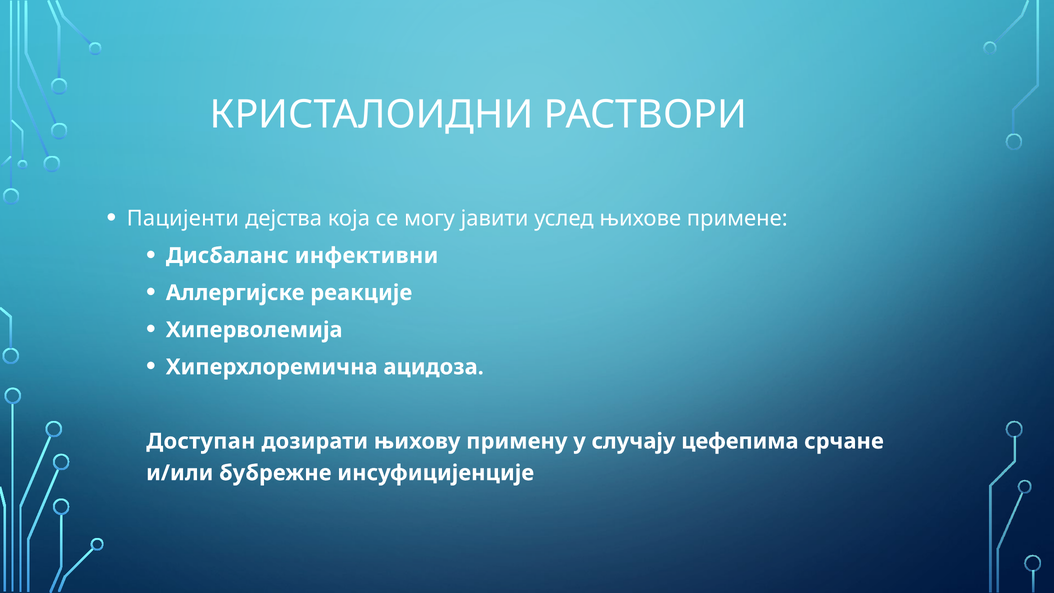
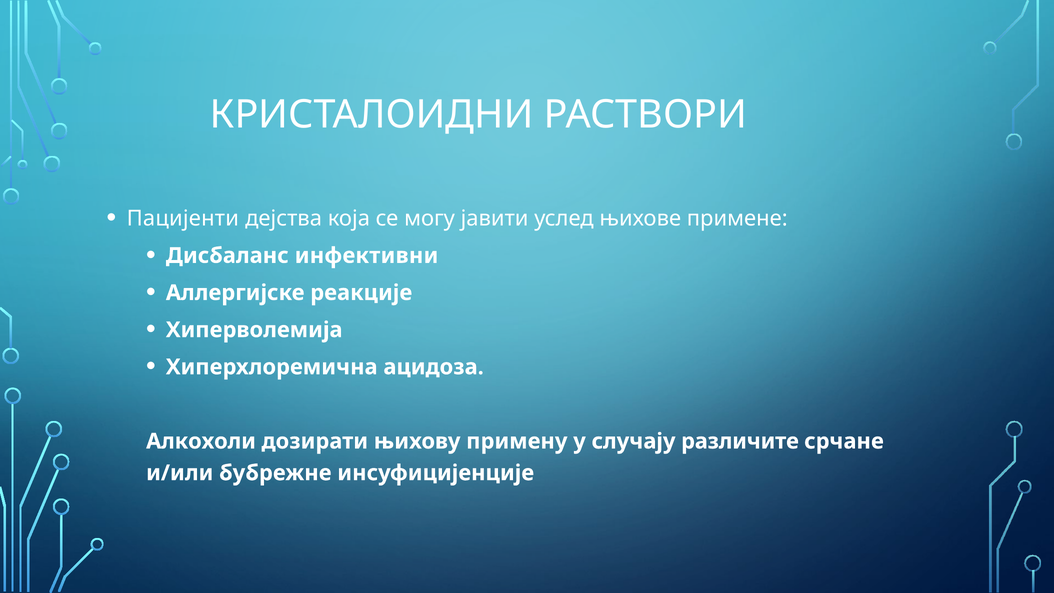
Доступан: Доступан -> Алкохоли (201, 441)
цефепима: цефепима -> различите (740, 441)
